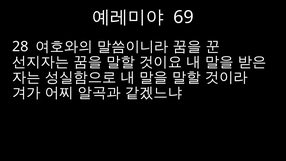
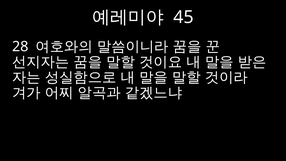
69: 69 -> 45 (184, 17)
